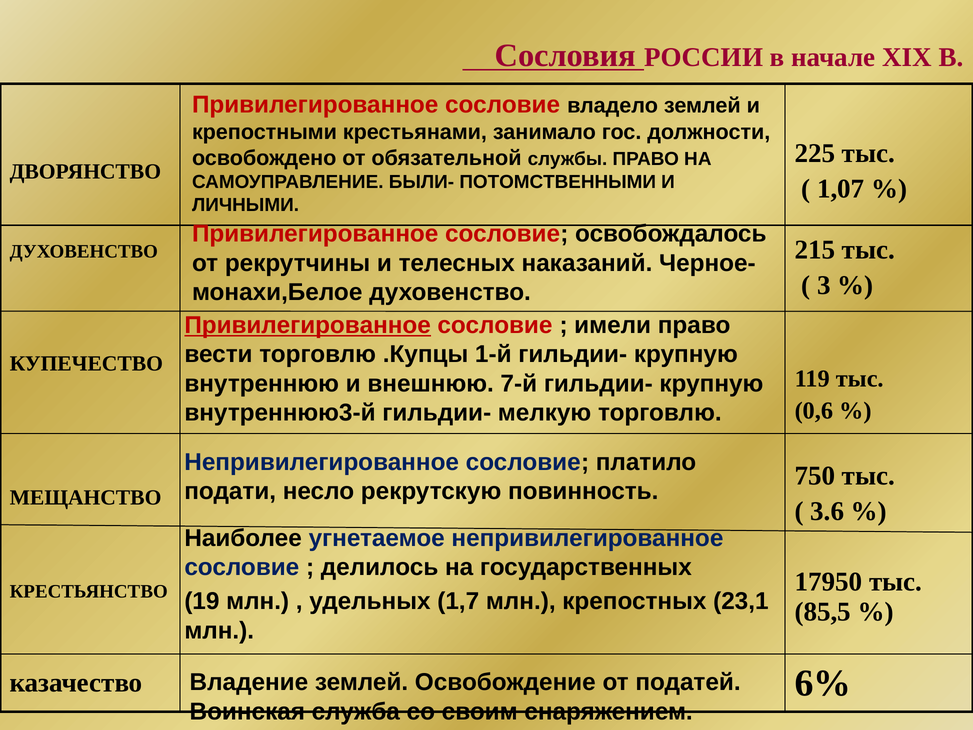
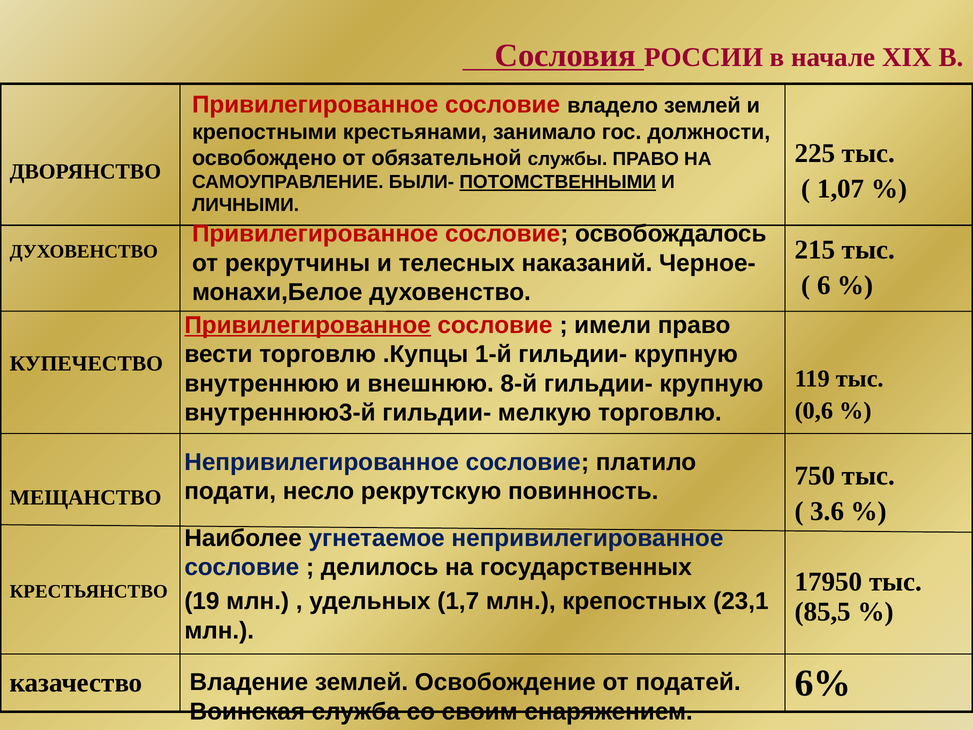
ПОТОМСТВЕННЫМИ underline: none -> present (558, 182)
3: 3 -> 6 (824, 285)
7-й: 7-й -> 8-й (519, 384)
